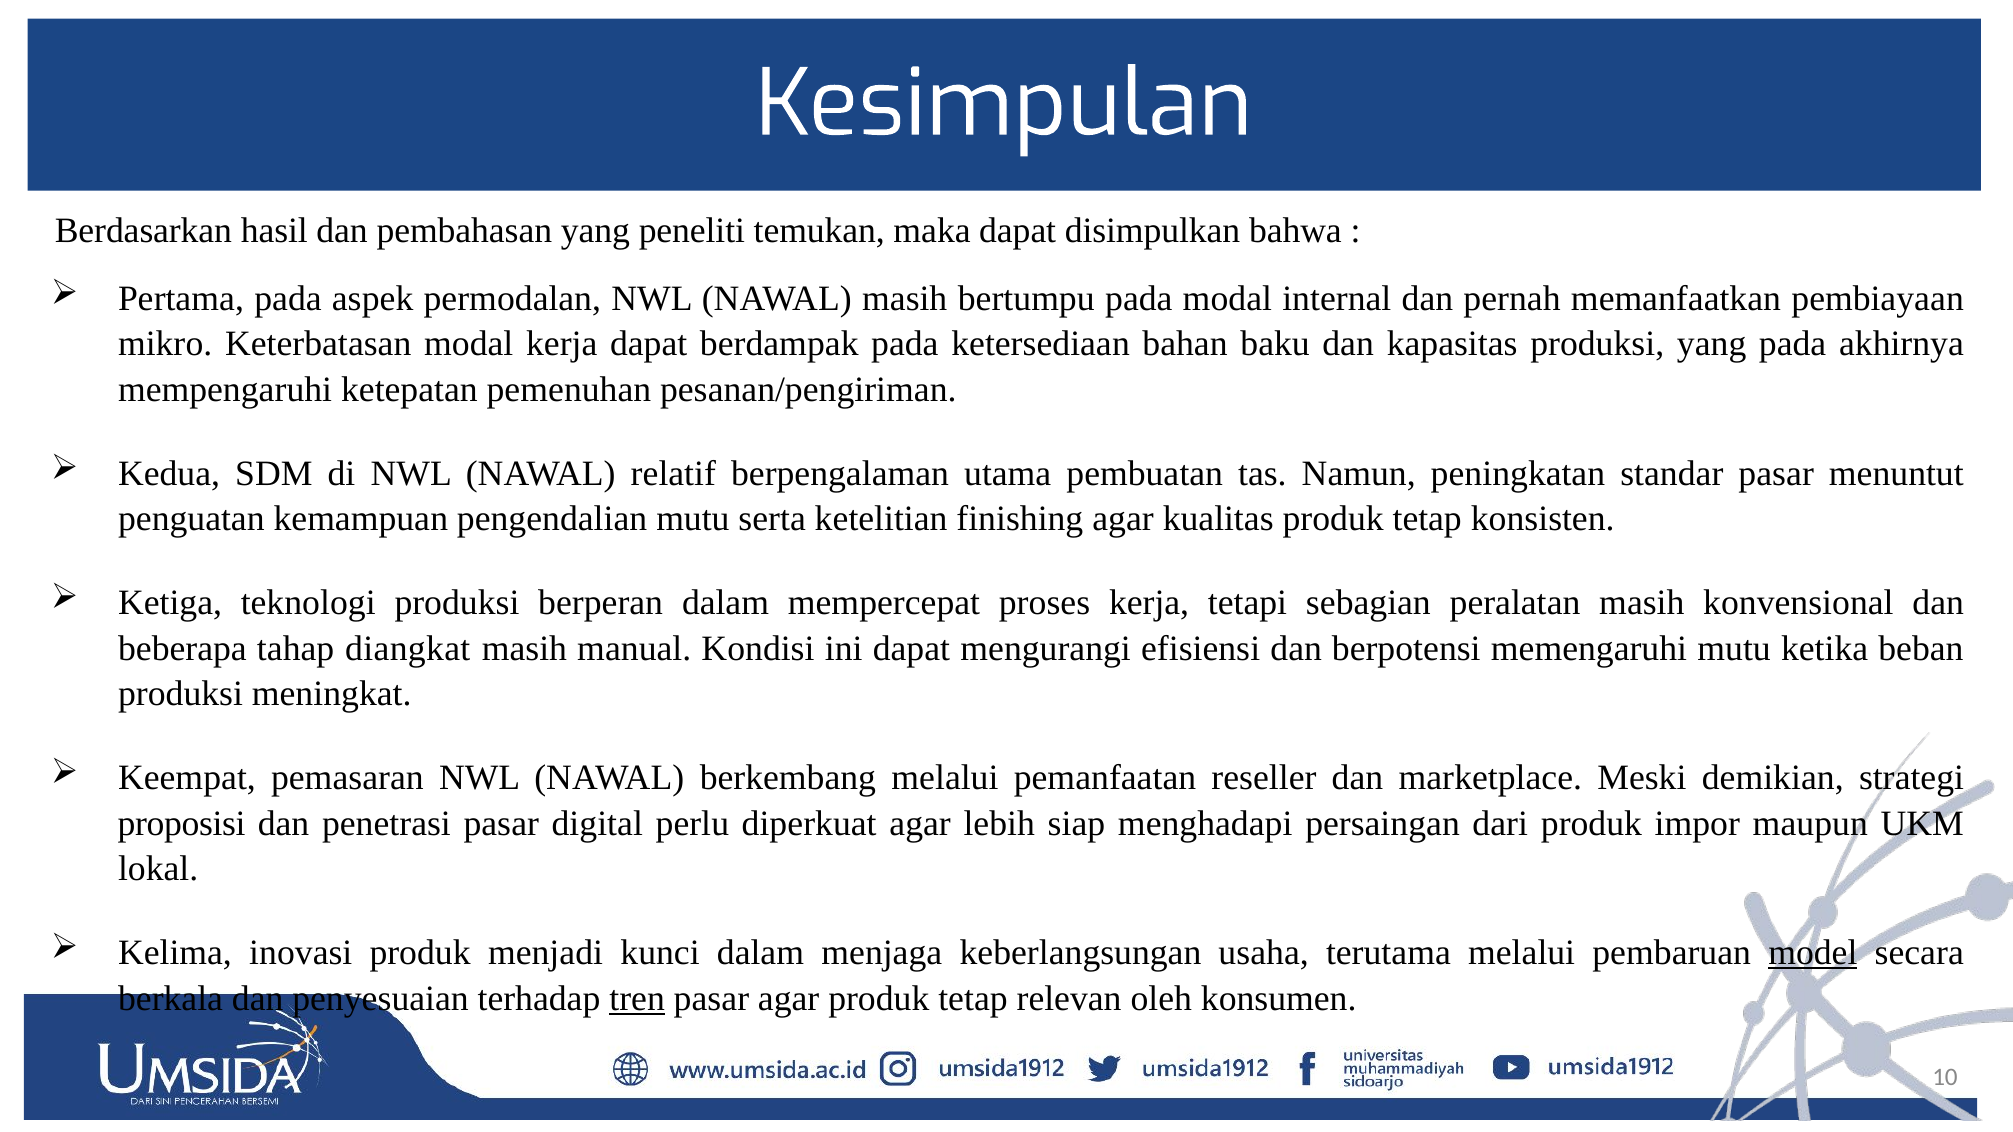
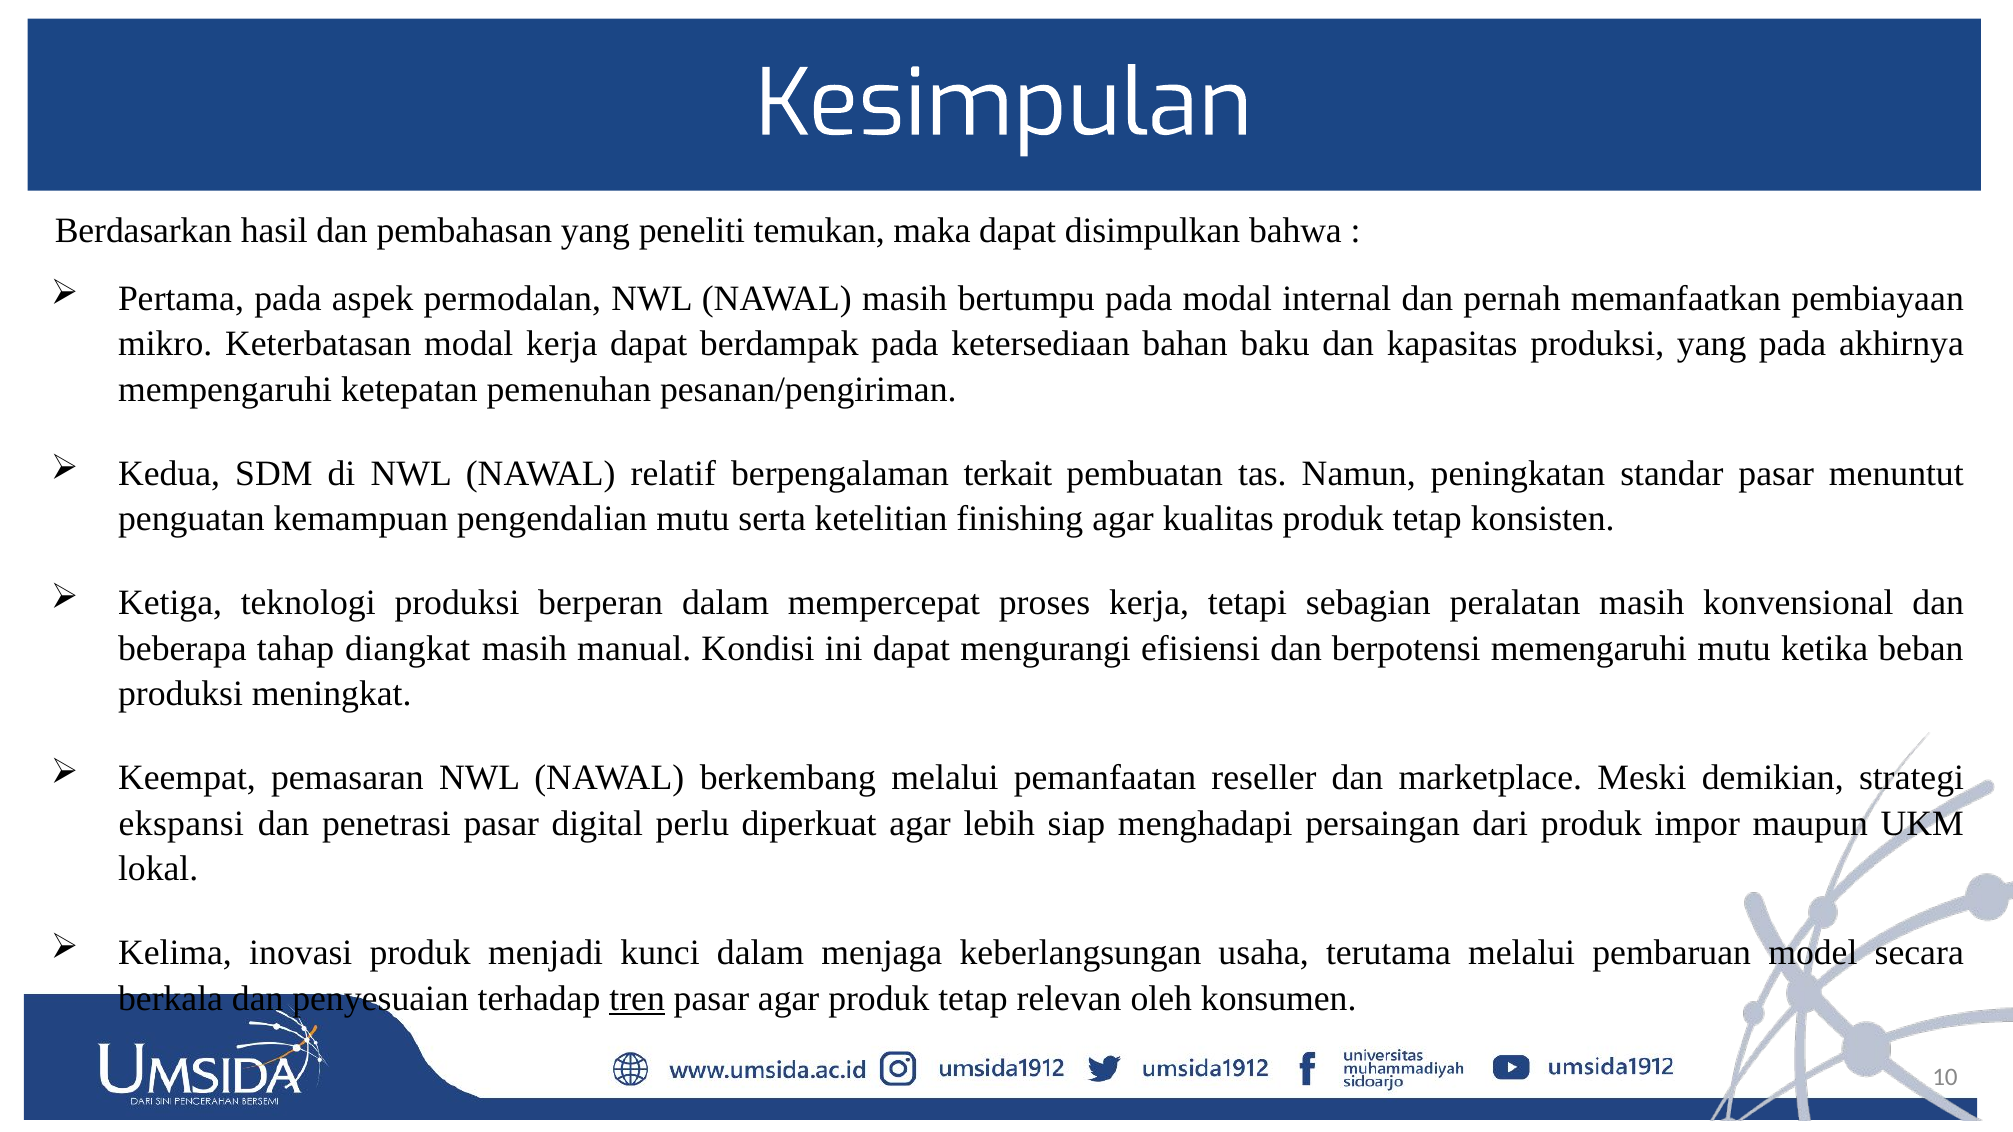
utama: utama -> terkait (1008, 473)
proposisi: proposisi -> ekspansi (181, 824)
model underline: present -> none (1813, 953)
